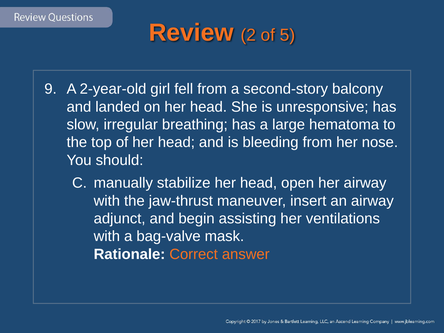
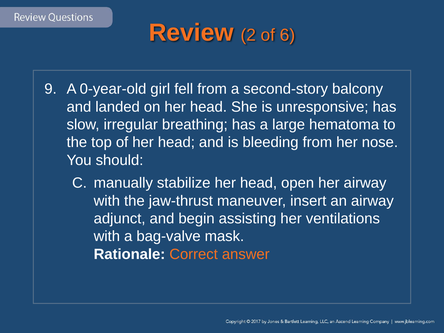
5: 5 -> 6 (287, 35)
2-year-old: 2-year-old -> 0-year-old (113, 89)
